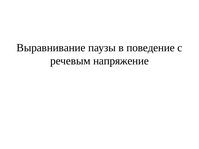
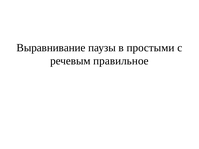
поведение: поведение -> простыми (150, 48)
напряжение: напряжение -> правильное (121, 61)
